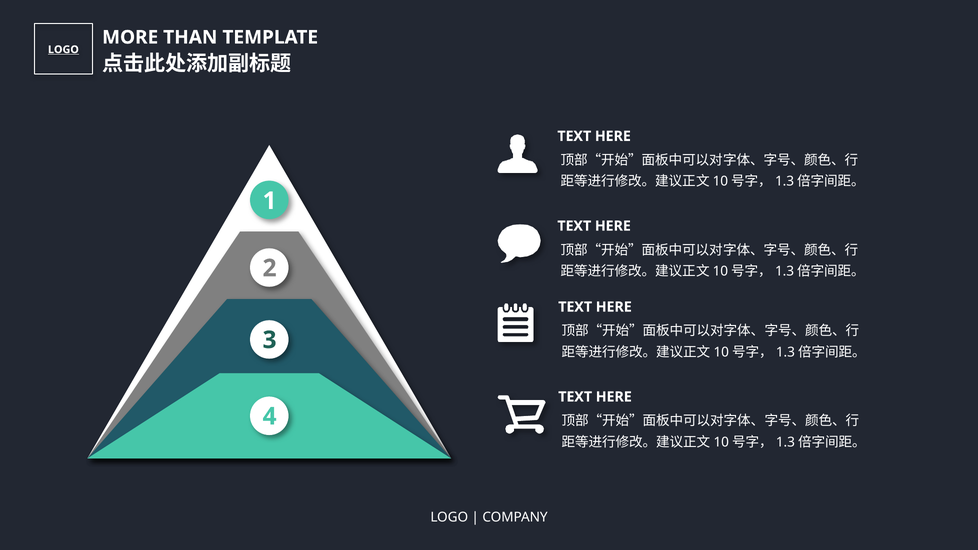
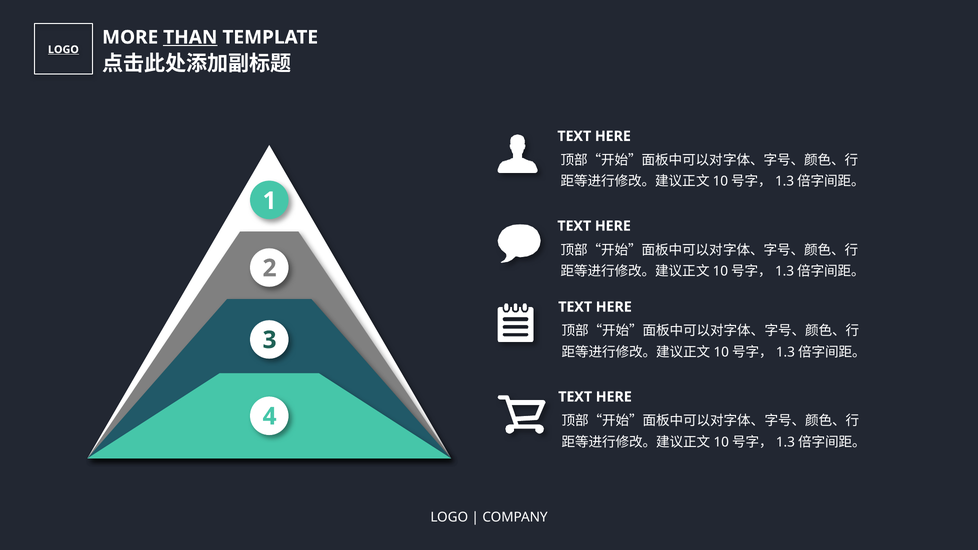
THAN underline: none -> present (190, 37)
